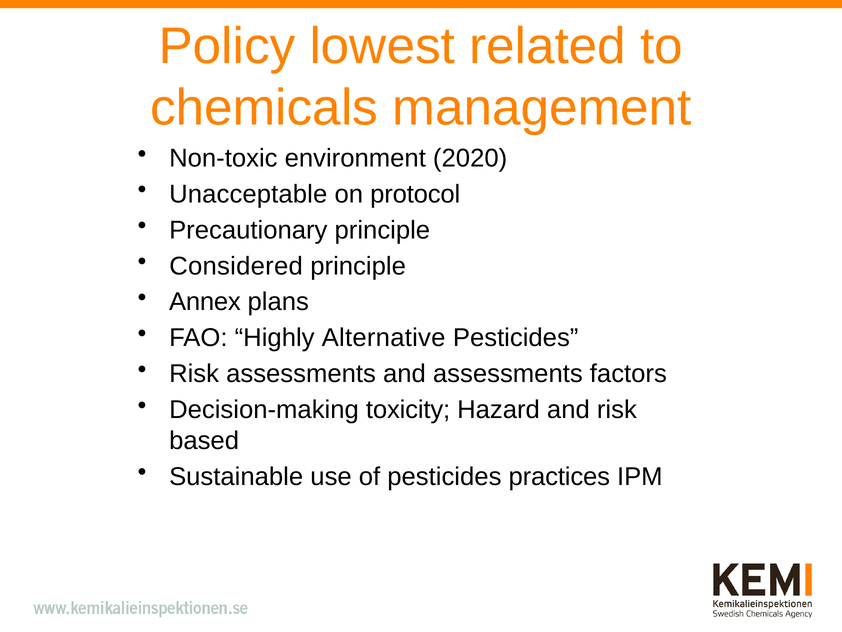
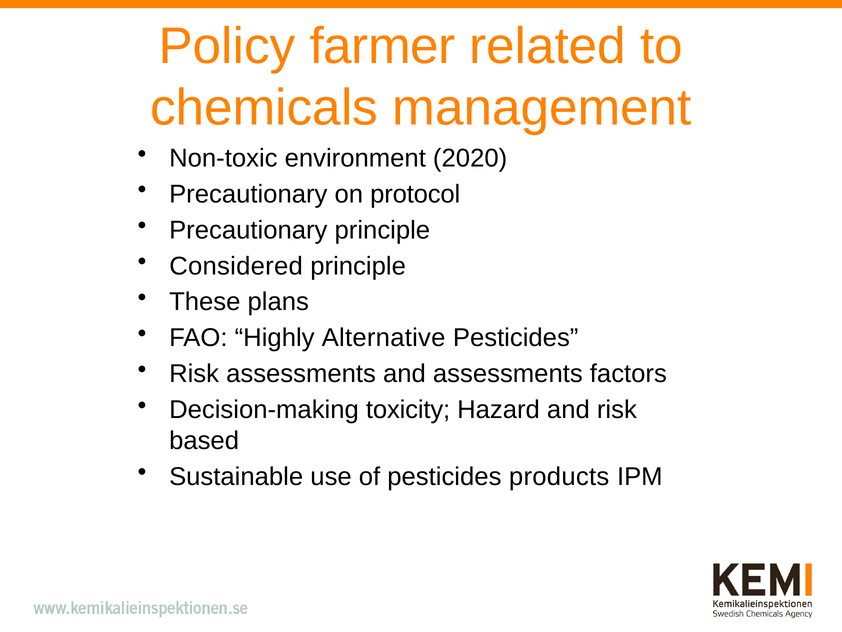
lowest: lowest -> farmer (383, 46)
Unacceptable: Unacceptable -> Precautionary (248, 194)
Annex: Annex -> These (205, 302)
practices: practices -> products (559, 476)
